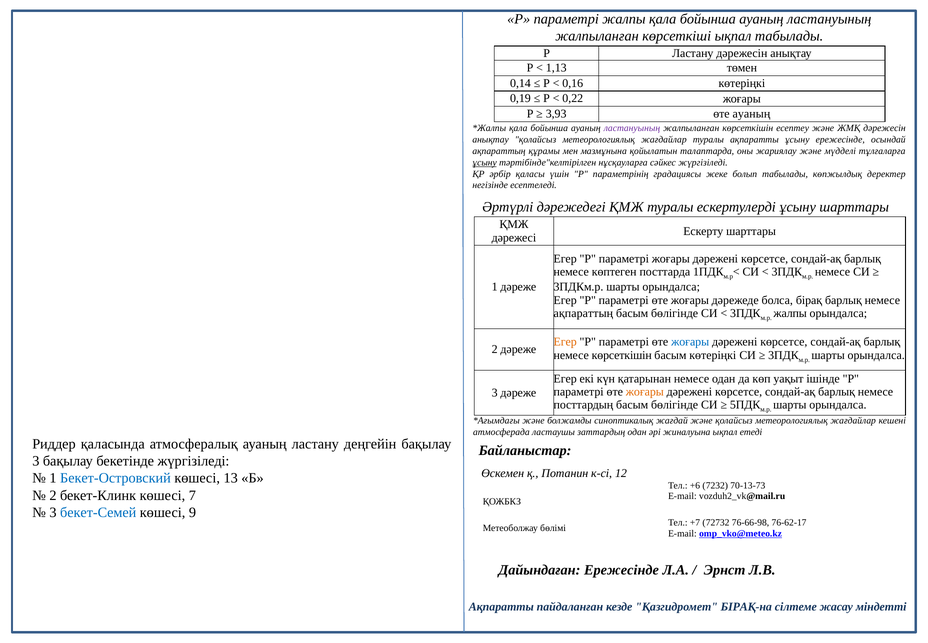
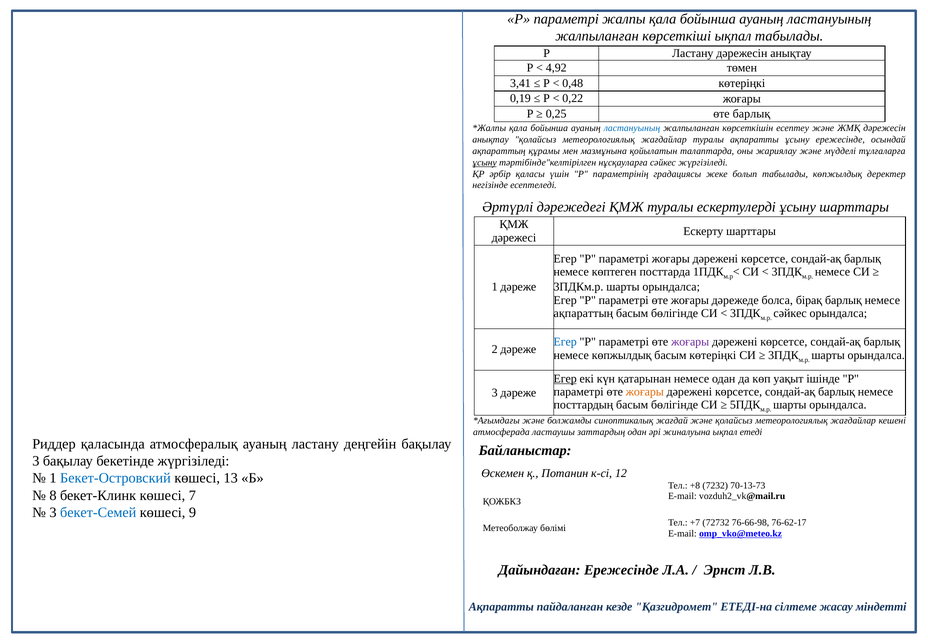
1,13: 1,13 -> 4,92 (556, 68)
0,14: 0,14 -> 3,41 (520, 83)
0,16: 0,16 -> 0,48 (573, 83)
3,93: 3,93 -> 0,25 (556, 114)
өте ауаның: ауаның -> барлық (751, 114)
ластануының colour: purple -> blue (632, 128)
жалпы: жалпы -> сәйкес (790, 313)
Егер colour: orange -> blue (565, 342)
жоғары colour: blue -> purple (690, 342)
немесе көрсеткішін: көрсеткішін -> көпжылдық (622, 355)
Егер underline: none -> present (565, 378)
+6: +6 -> +8 (695, 485)
2: 2 -> 8 (53, 495)
БІРАҚ-на: БІРАҚ-на -> ЕТЕДІ-на (746, 606)
